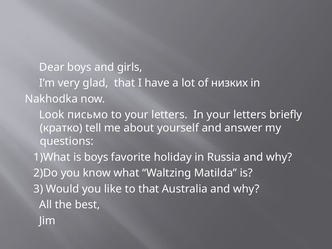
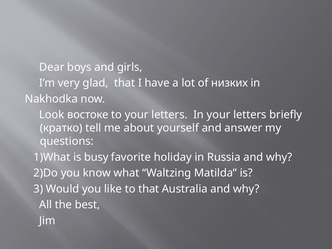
письмо: письмо -> востоке (88, 115)
is boys: boys -> busy (96, 157)
